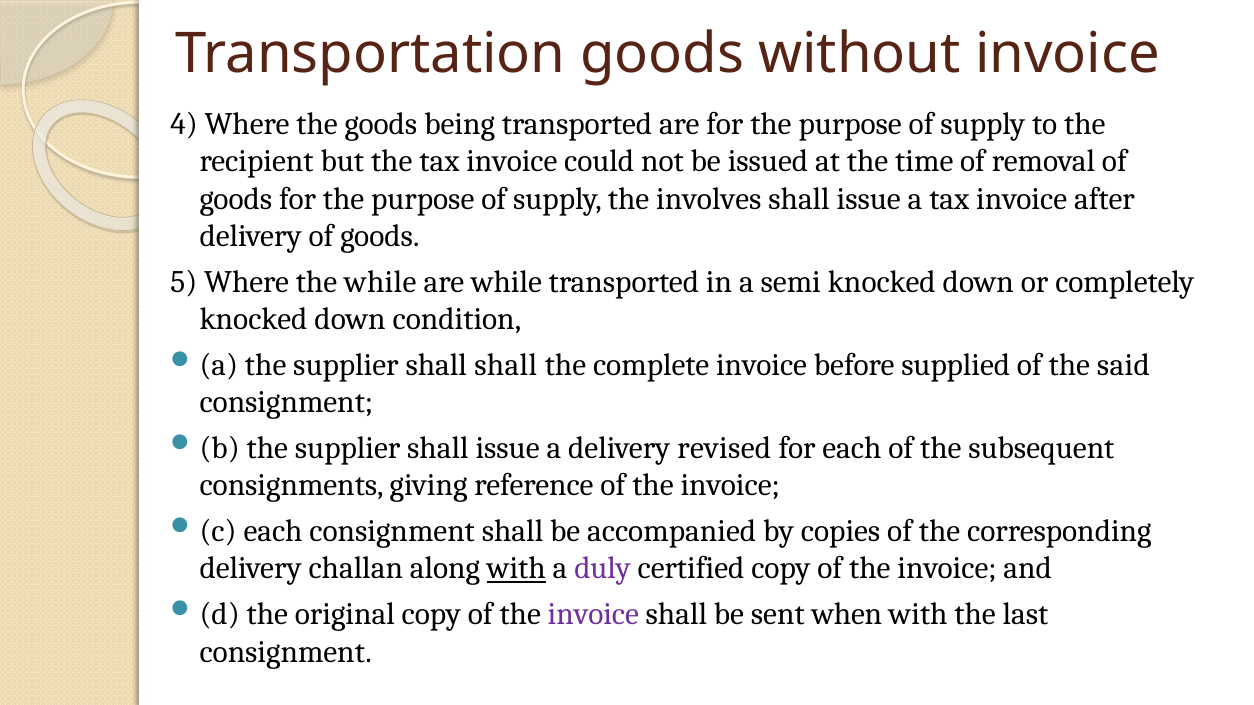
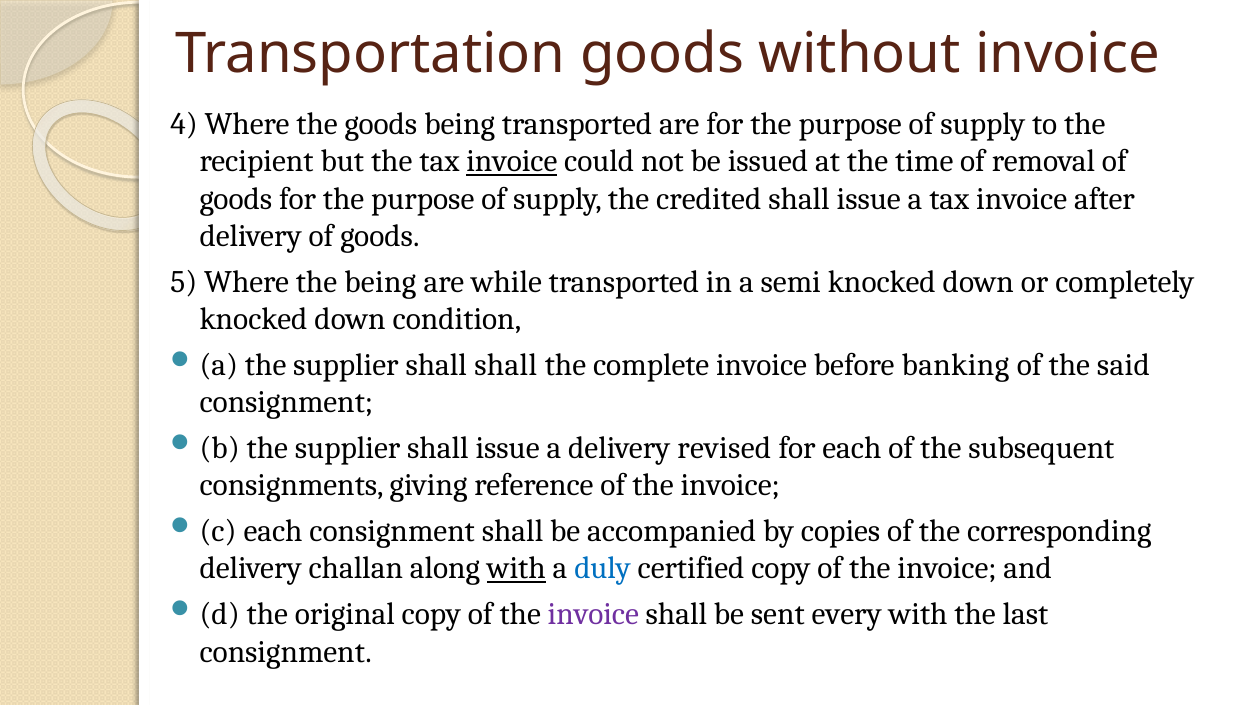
invoice underline: none -> present (512, 161)
involves: involves -> credited (709, 199)
the while: while -> being (380, 282)
supplied: supplied -> banking (955, 365)
duly colour: purple -> blue (603, 569)
when: when -> every (847, 614)
